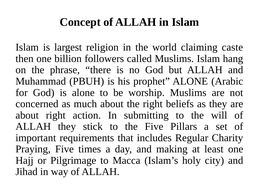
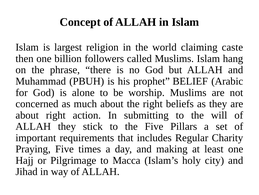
prophet ALONE: ALONE -> BELIEF (190, 81)
